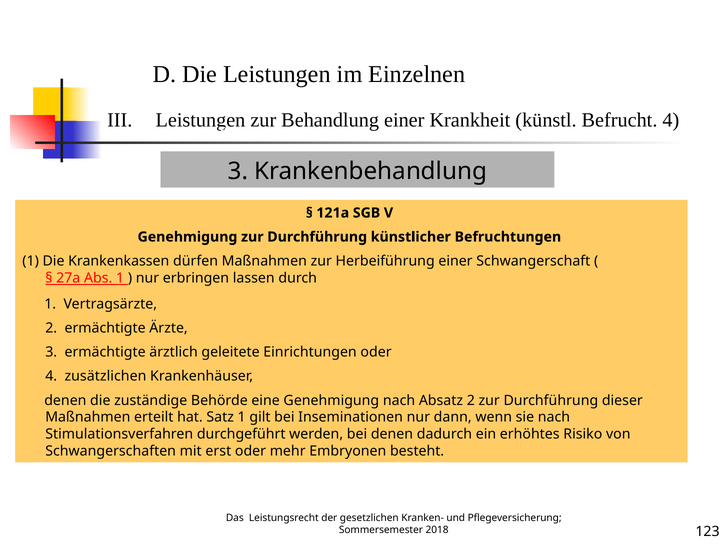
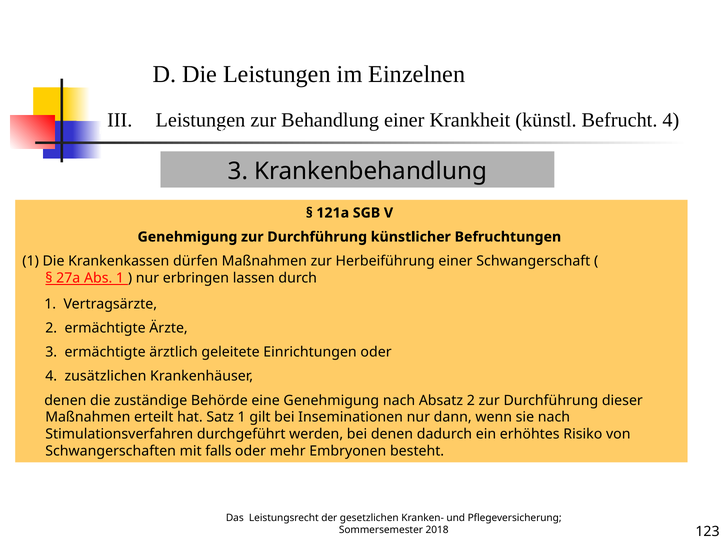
erst: erst -> falls (218, 451)
